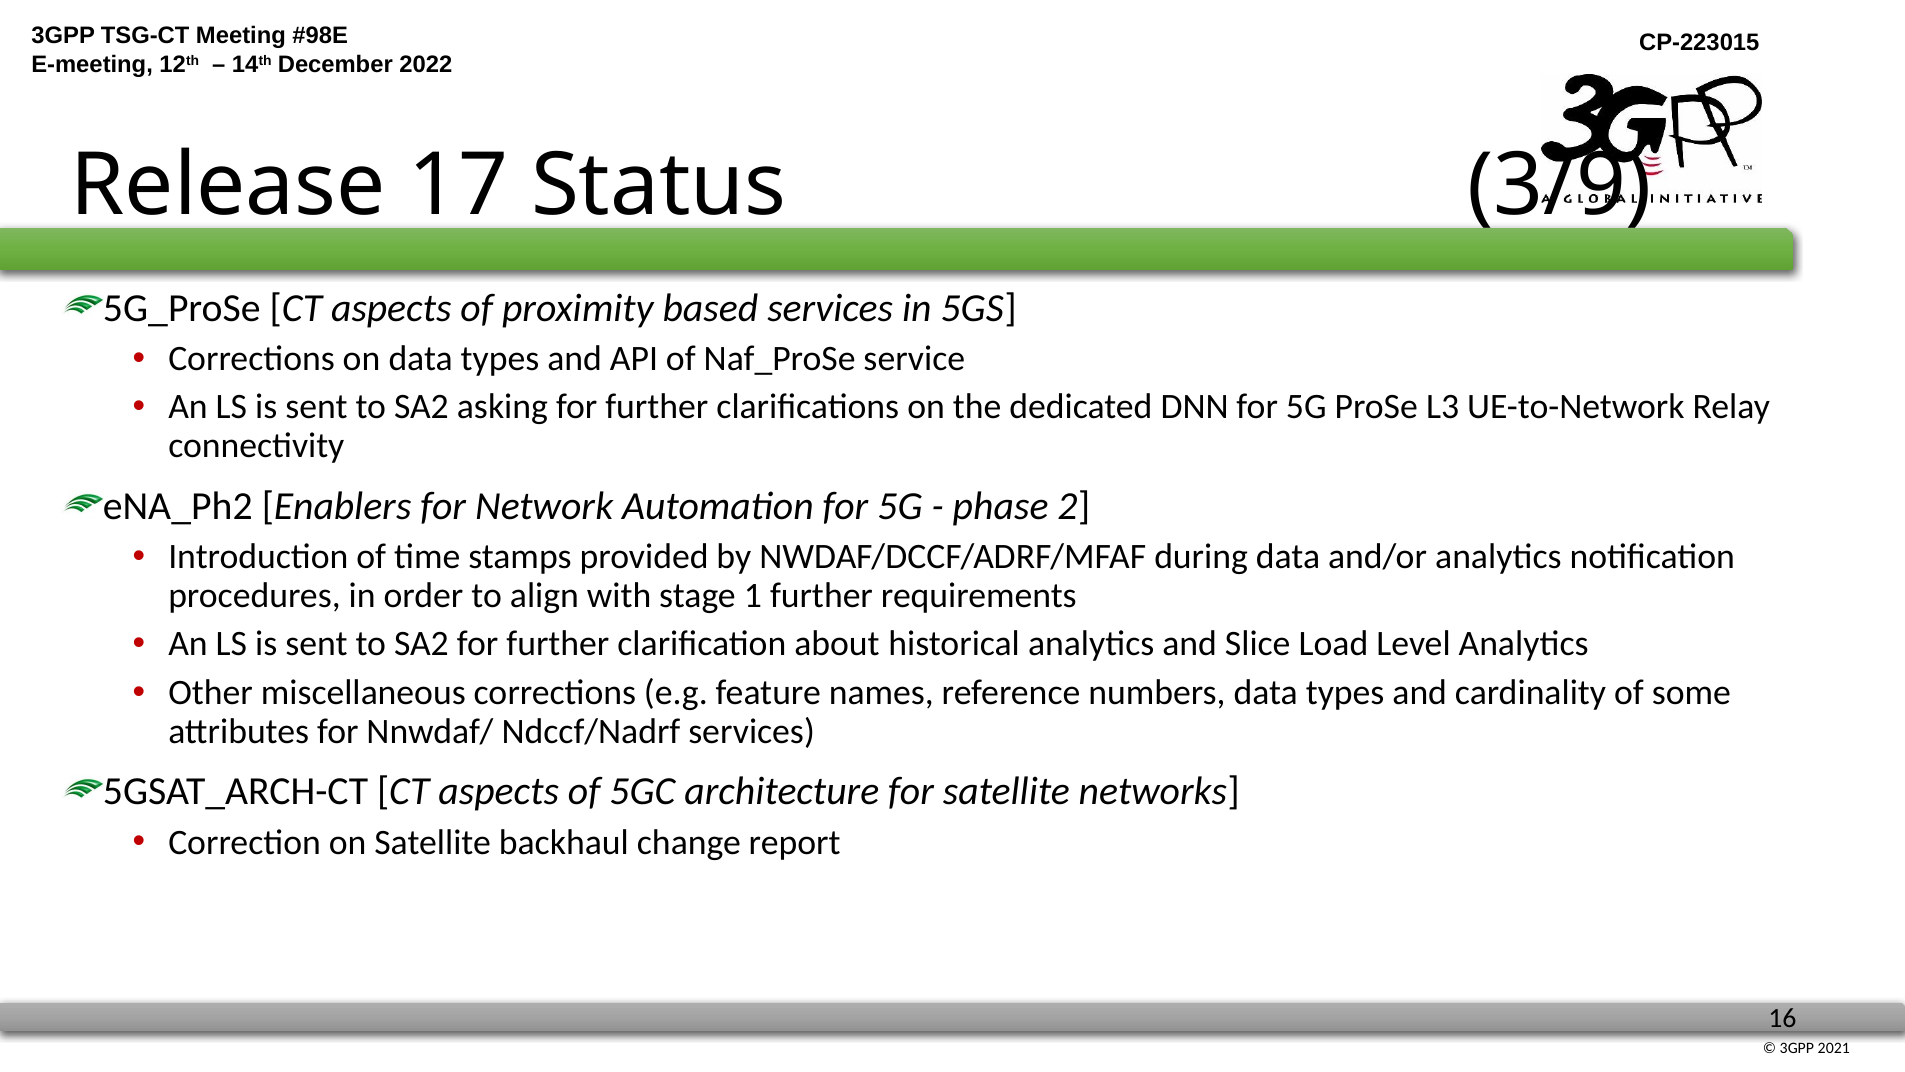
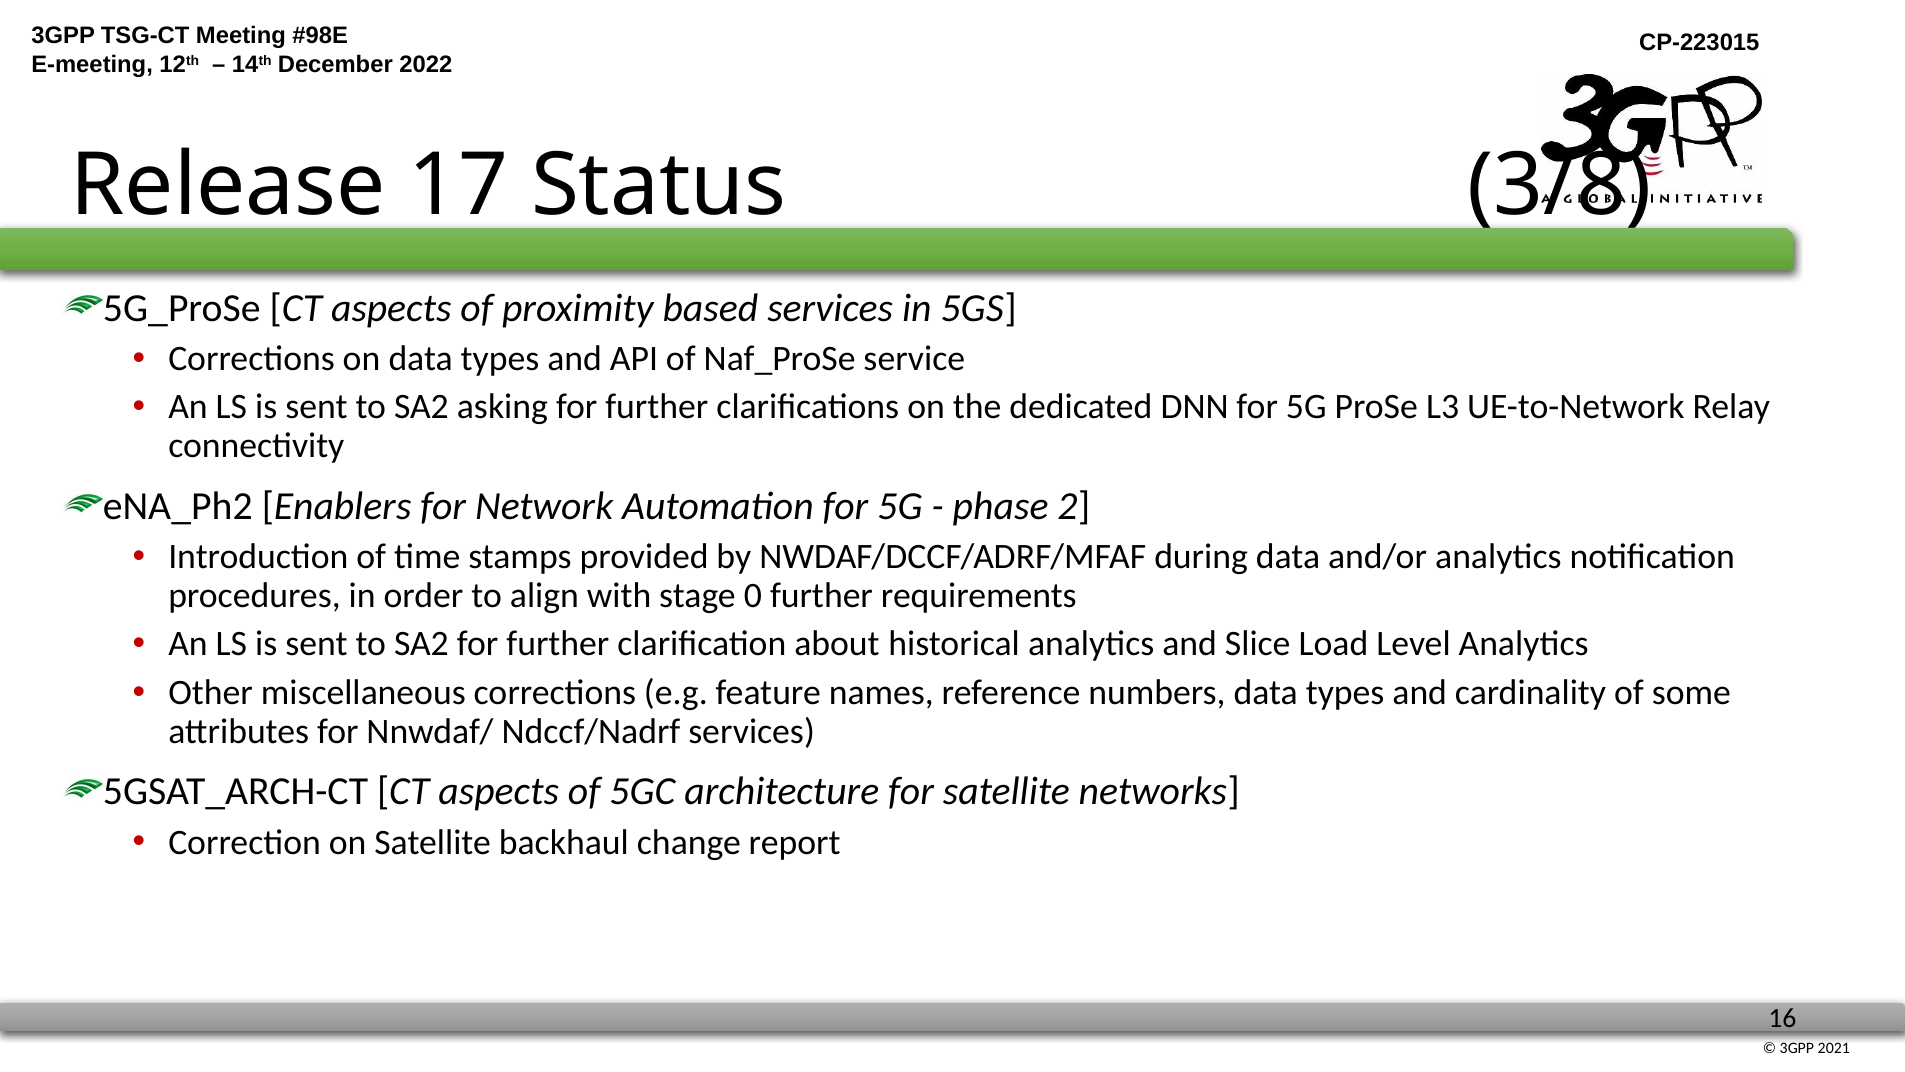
3/9: 3/9 -> 3/8 (1560, 186)
1: 1 -> 0 (753, 595)
